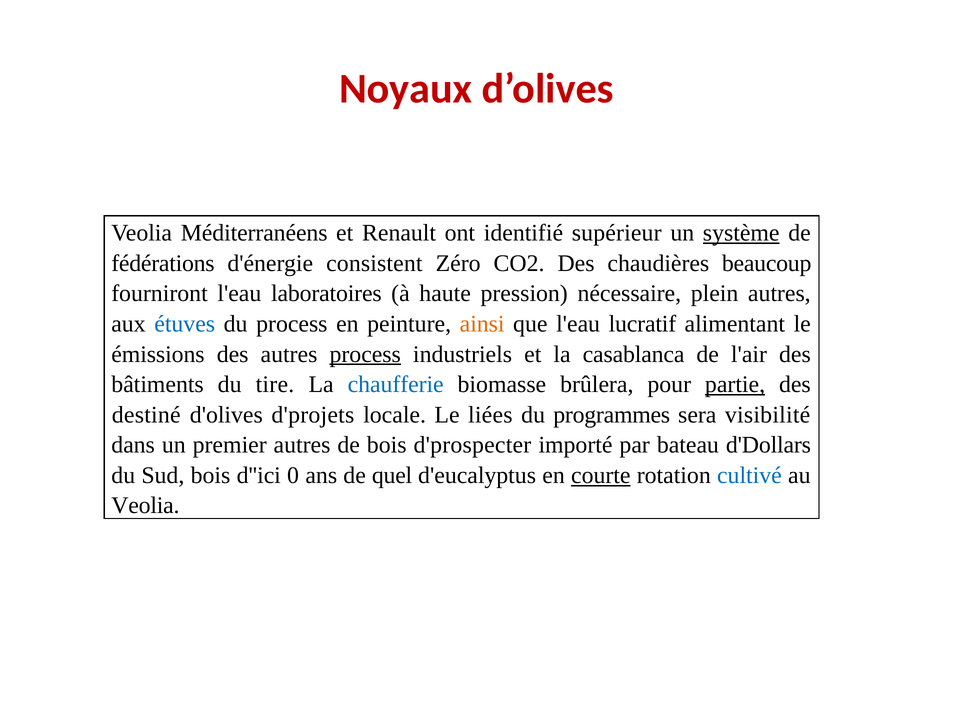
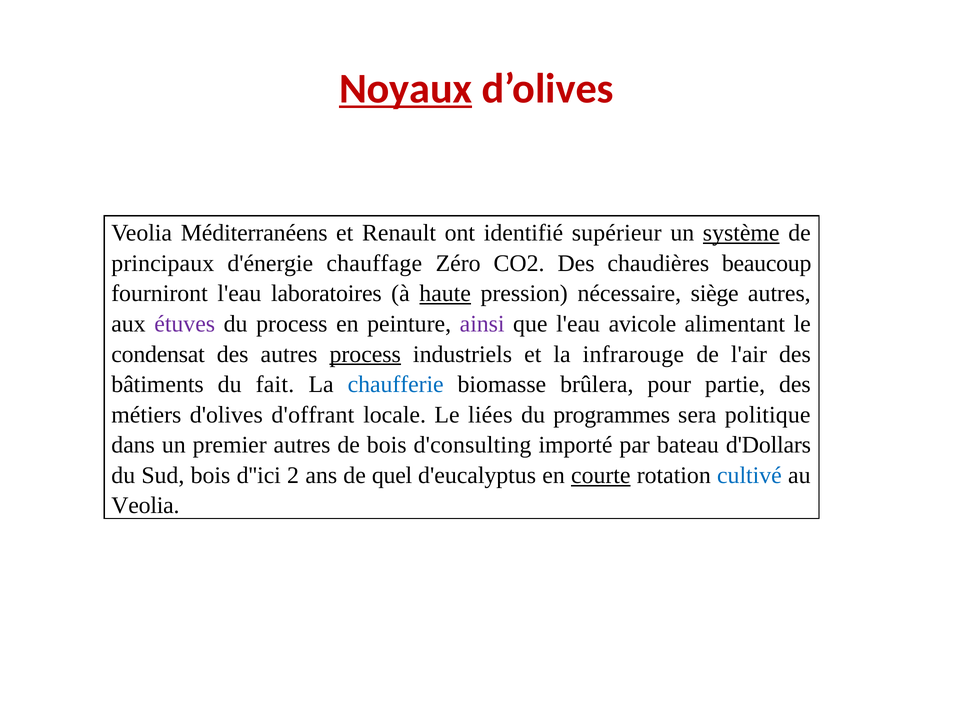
Noyaux underline: none -> present (406, 89)
fédérations: fédérations -> principaux (163, 264)
consistent: consistent -> chauffage (374, 264)
haute underline: none -> present (445, 294)
plein: plein -> siège (715, 294)
étuves colour: blue -> purple (185, 324)
ainsi colour: orange -> purple (482, 324)
lucratif: lucratif -> avicole (642, 324)
émissions: émissions -> condensat (158, 355)
casablanca: casablanca -> infrarouge (633, 355)
tire: tire -> fait (275, 385)
partie underline: present -> none (735, 385)
destiné: destiné -> métiers (146, 415)
d'projets: d'projets -> d'offrant (313, 415)
visibilité: visibilité -> politique (768, 415)
d'prospecter: d'prospecter -> d'consulting (472, 445)
0: 0 -> 2 (293, 476)
